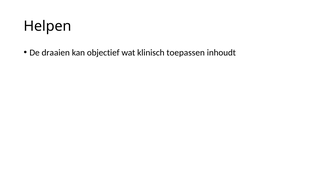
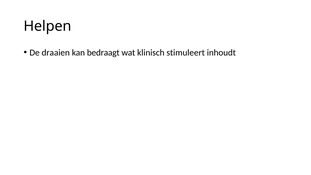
objectief: objectief -> bedraagt (103, 53)
toepassen: toepassen -> stimuleert (186, 53)
